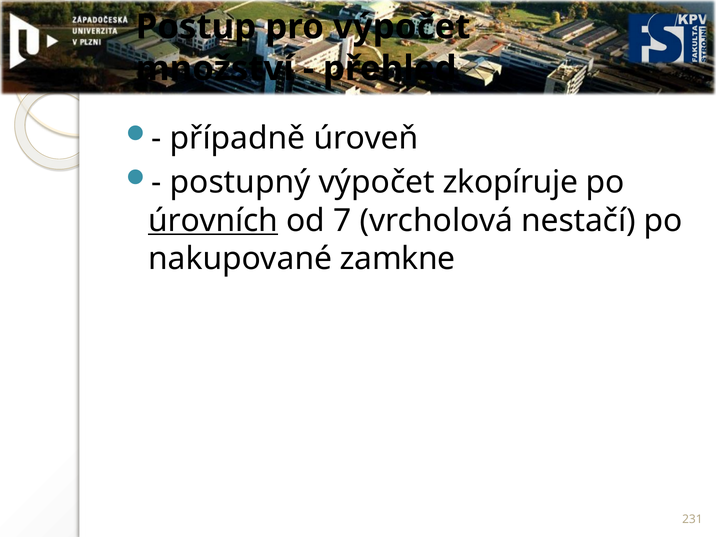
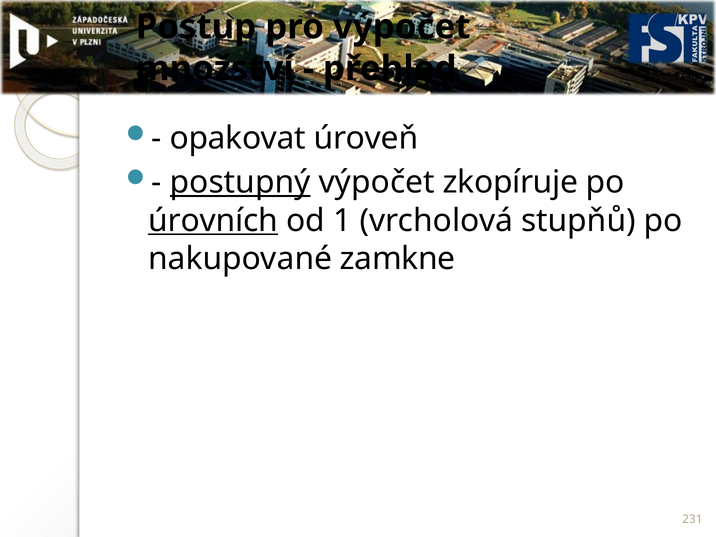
případně: případně -> opakovat (238, 138)
postupný underline: none -> present (240, 182)
7: 7 -> 1 (342, 221)
nestačí: nestačí -> stupňů (578, 221)
